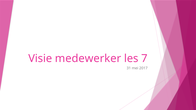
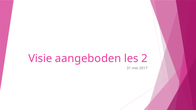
medewerker: medewerker -> aangeboden (88, 59)
7: 7 -> 2 (144, 59)
